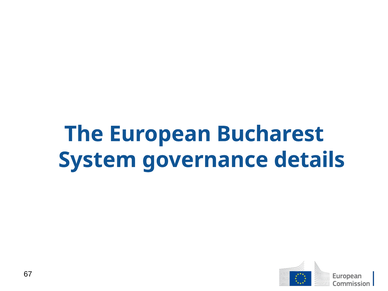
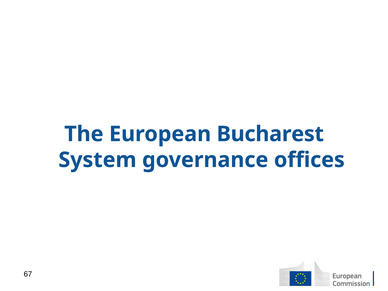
details: details -> offices (309, 160)
